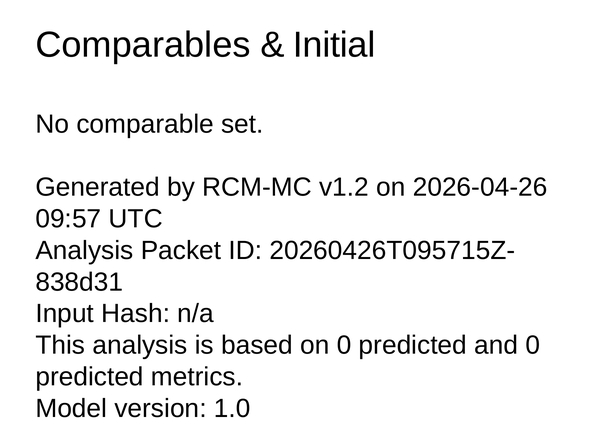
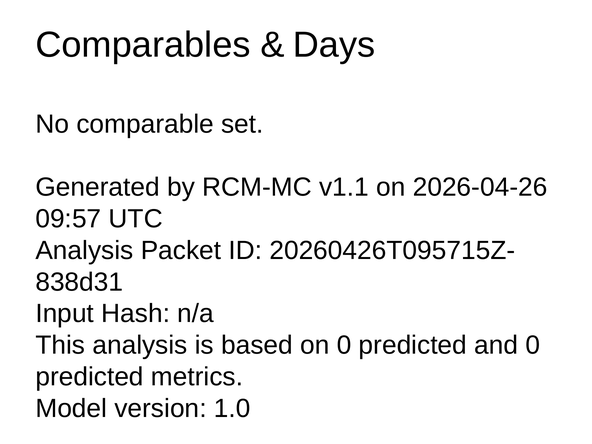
Initial: Initial -> Days (334, 45)
v1.2: v1.2 -> v1.1 (344, 187)
